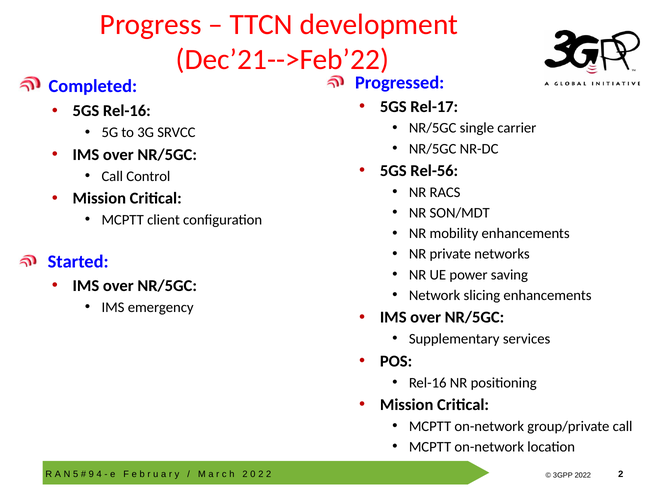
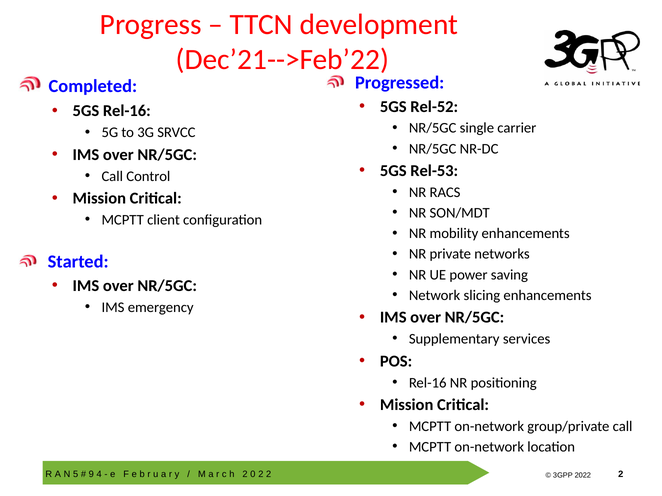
Rel-17: Rel-17 -> Rel-52 (434, 107)
Rel-56: Rel-56 -> Rel-53 (434, 171)
